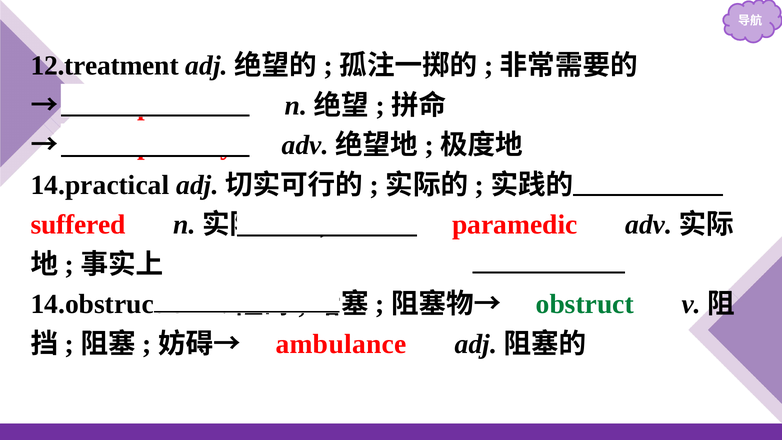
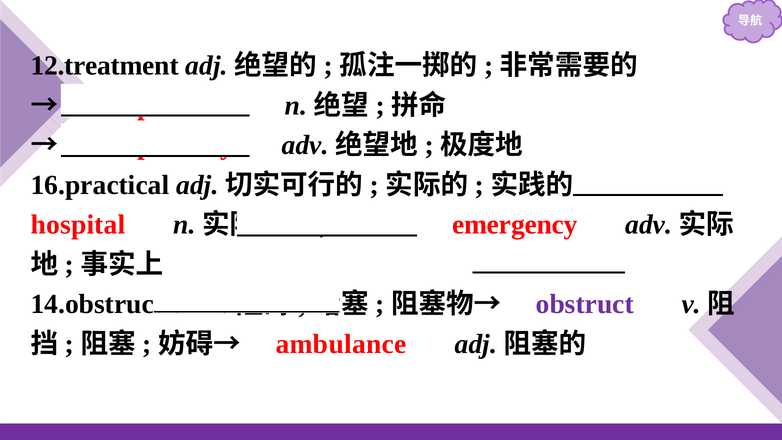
14.practical: 14.practical -> 16.practical (100, 185)
suffered: suffered -> hospital (78, 225)
paramedic: paramedic -> emergency (515, 225)
obstruct colour: green -> purple (585, 304)
